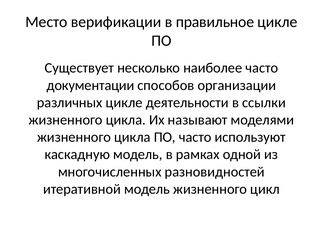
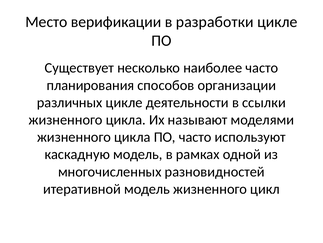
правильное: правильное -> разработки (215, 22)
документации: документации -> планирования (90, 85)
